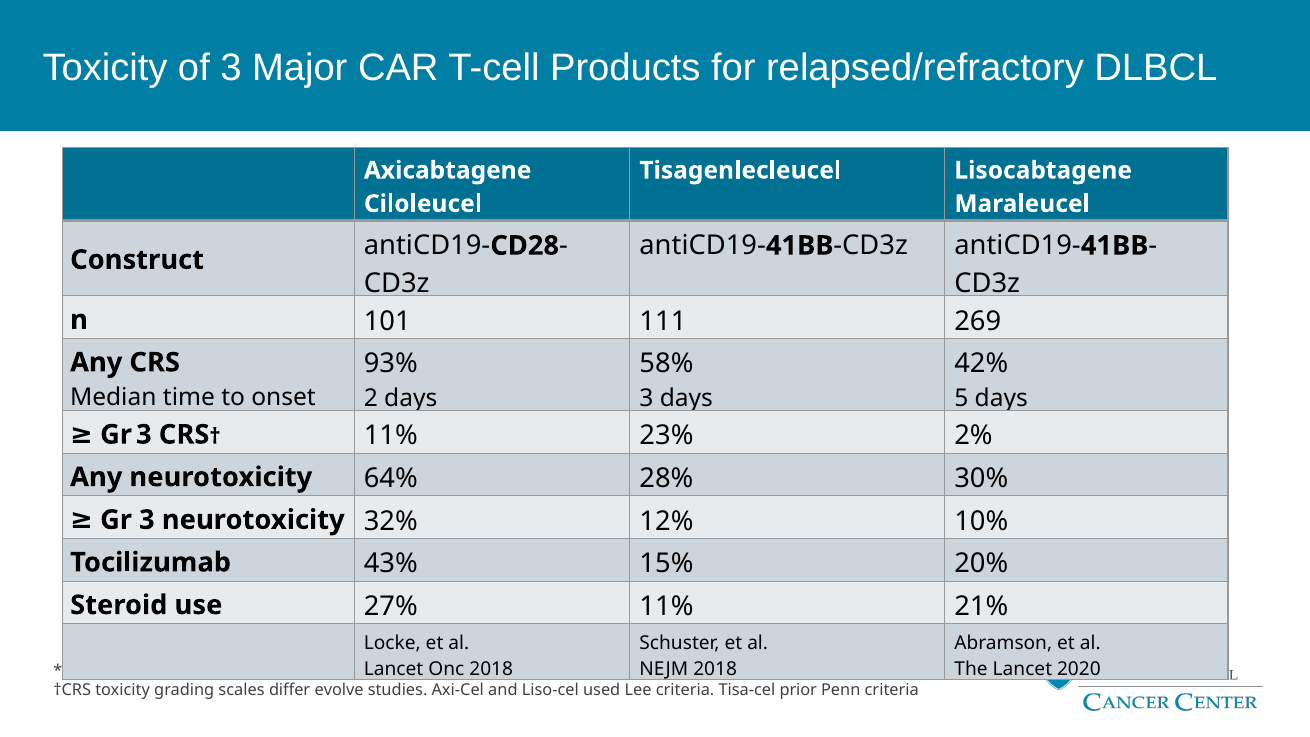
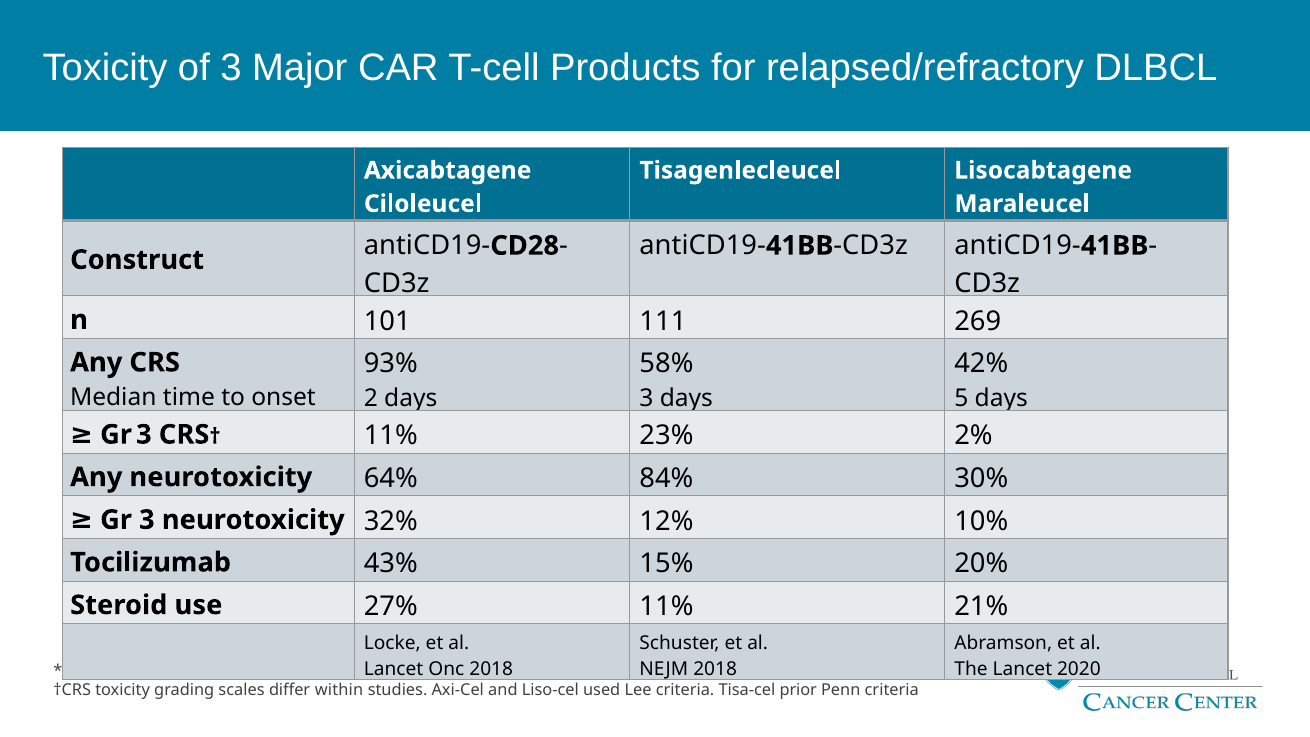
28%: 28% -> 84% (666, 478)
evolve: evolve -> within (339, 690)
